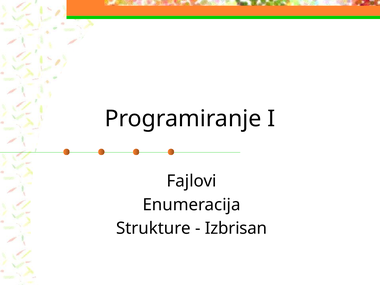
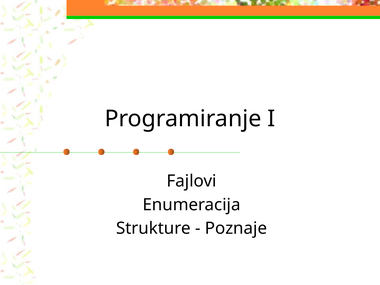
Izbrisan: Izbrisan -> Poznaje (236, 228)
